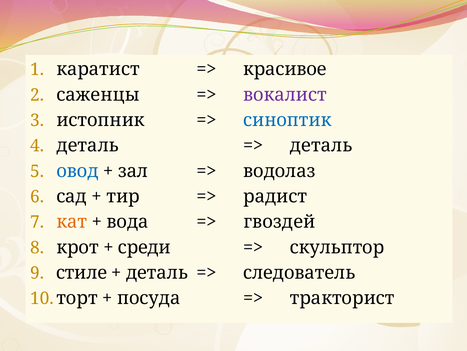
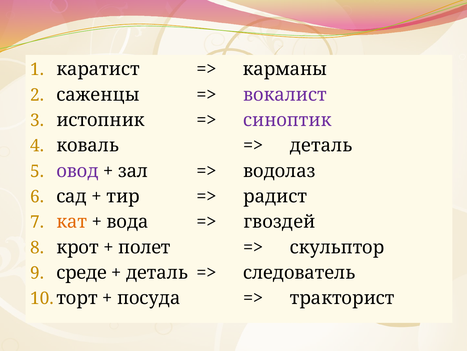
красивое: красивое -> карманы (285, 69)
синоптик colour: blue -> purple (287, 120)
деталь: деталь -> коваль (88, 145)
овод colour: blue -> purple (78, 171)
среди: среди -> полет (144, 247)
стиле: стиле -> среде (82, 272)
